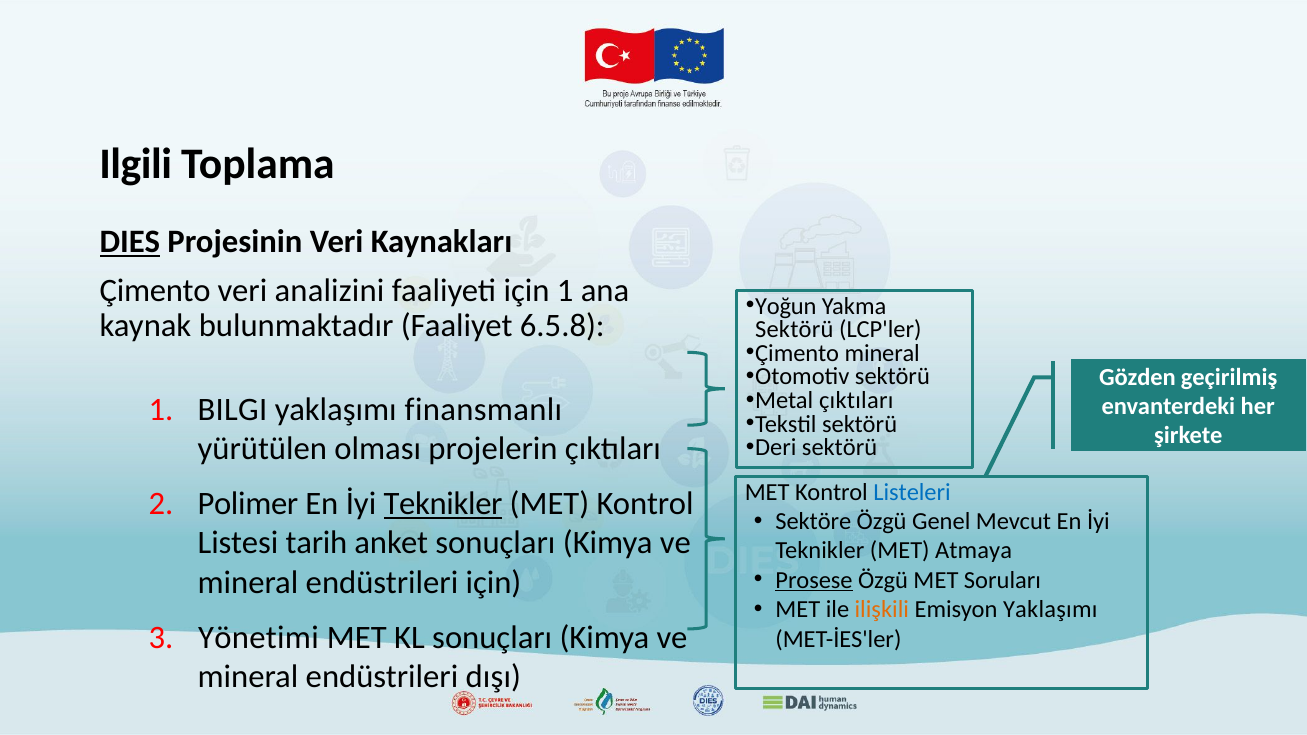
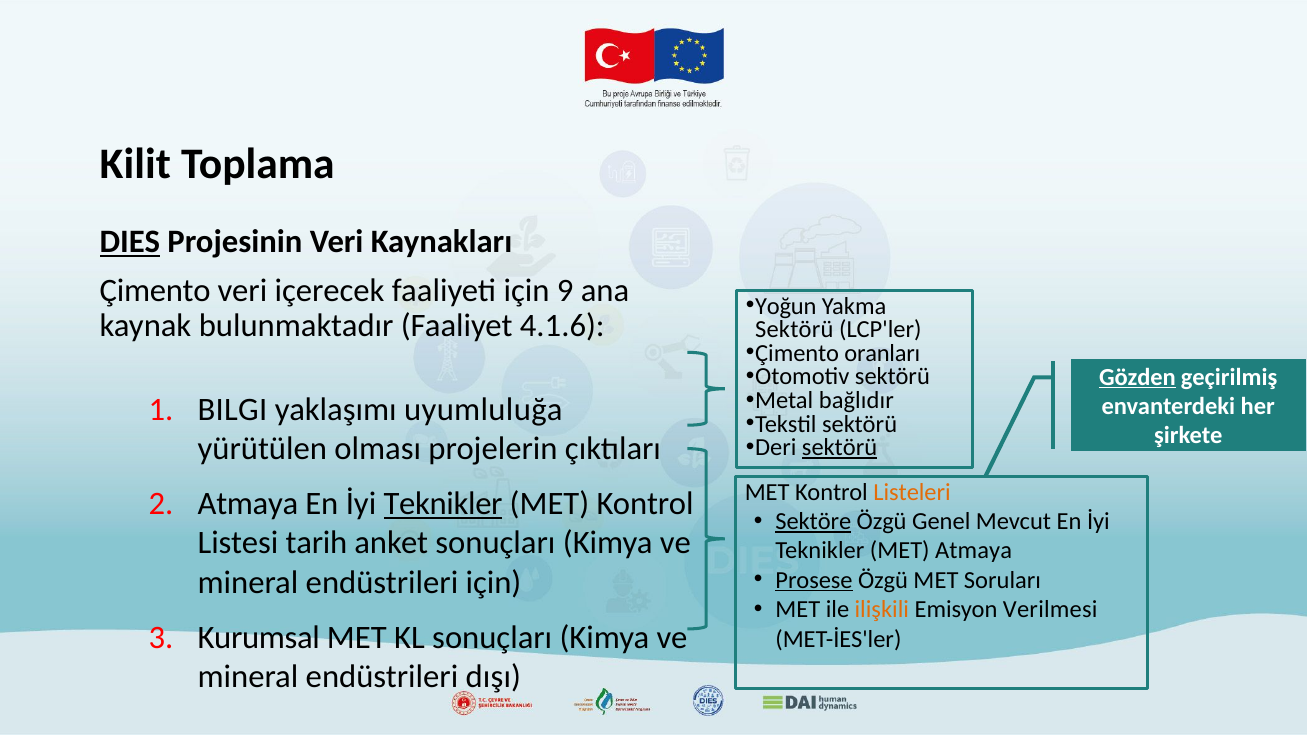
Ilgili: Ilgili -> Kilit (135, 164)
analizini: analizini -> içerecek (330, 291)
için 1: 1 -> 9 (565, 291)
6.5.8: 6.5.8 -> 4.1.6 (562, 326)
Çimento mineral: mineral -> oranları (882, 353)
Gözden underline: none -> present (1137, 377)
Metal çıktıları: çıktıları -> bağlıdır (856, 401)
finansmanlı: finansmanlı -> uyumluluğa (483, 409)
sektörü underline: none -> present (840, 448)
Listeleri colour: blue -> orange (912, 492)
Polimer: Polimer -> Atmaya (248, 504)
Sektöre underline: none -> present (813, 522)
Emisyon Yaklaşımı: Yaklaşımı -> Verilmesi (1050, 610)
Yönetimi: Yönetimi -> Kurumsal (259, 638)
